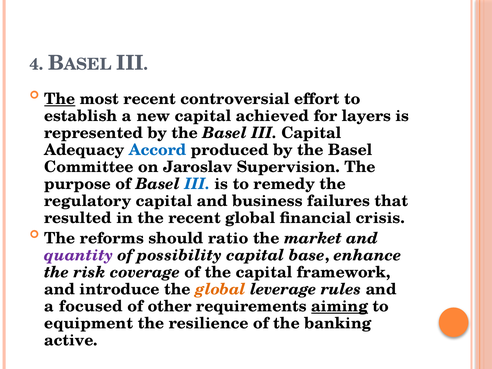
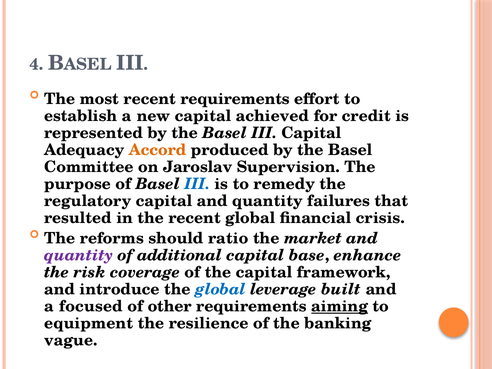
The underline: present -> none (60, 99)
recent controversial: controversial -> requirements (235, 99)
layers: layers -> credit (366, 116)
Accord colour: blue -> orange (158, 150)
capital and business: business -> quantity (267, 201)
possibility: possibility -> additional (180, 255)
global colour: orange -> blue (220, 289)
rules: rules -> built (341, 289)
active: active -> vague (71, 340)
